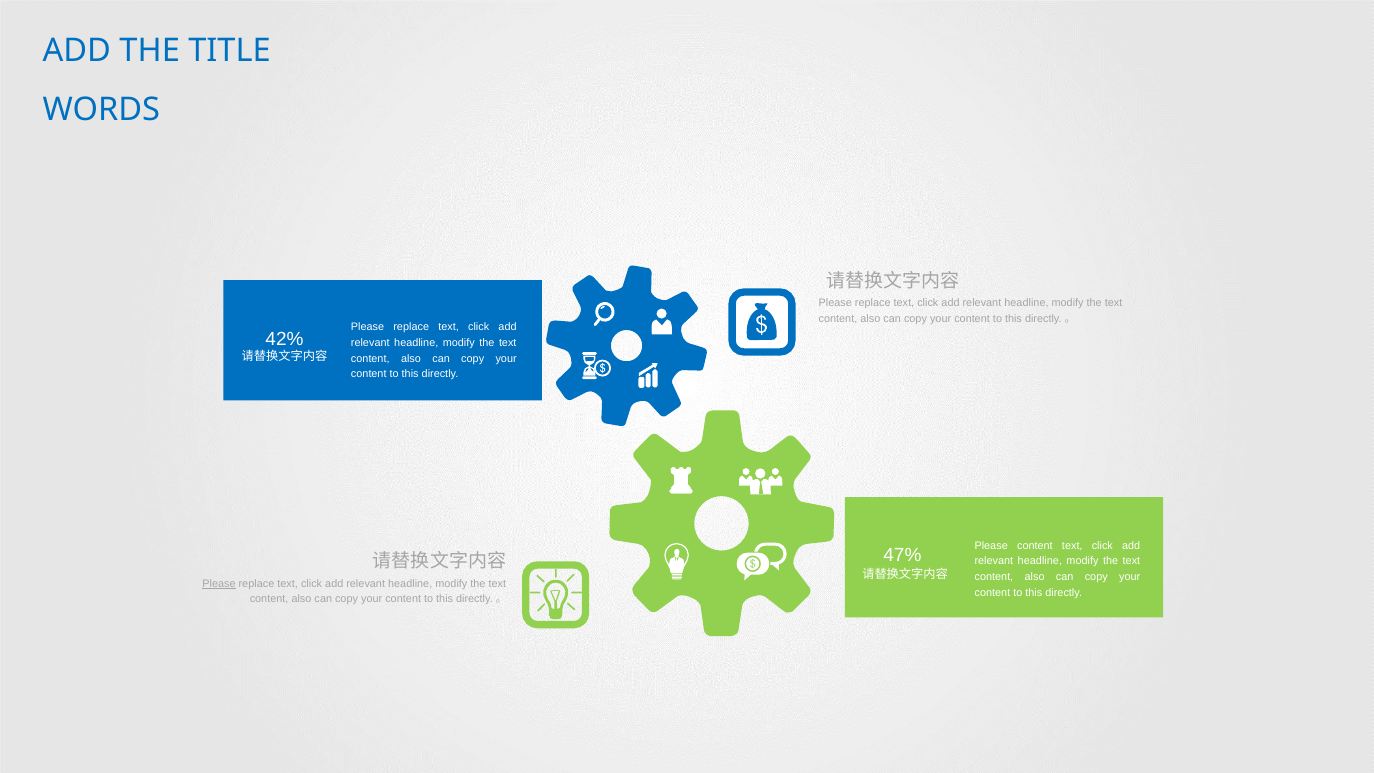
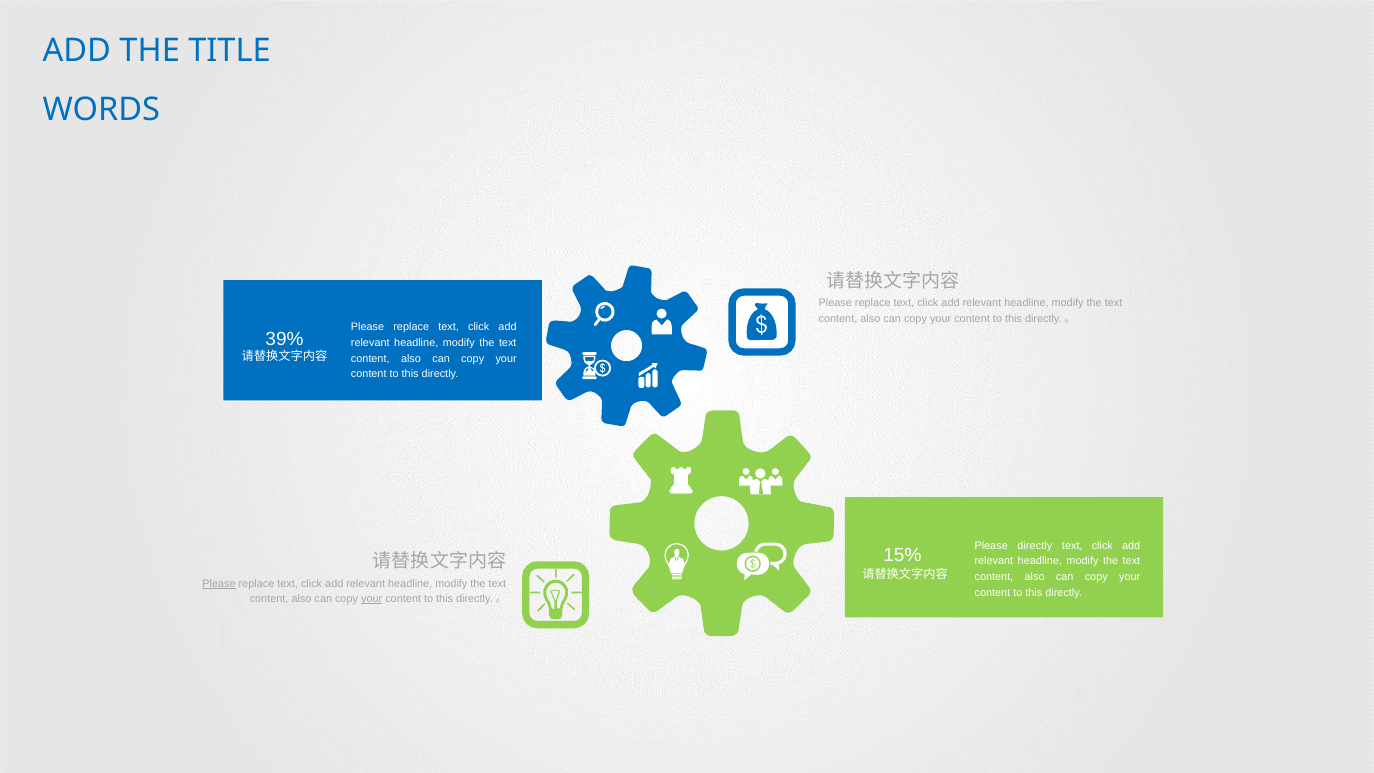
42%: 42% -> 39% (284, 339)
Please content: content -> directly (1035, 546)
47%: 47% -> 15% (902, 555)
your underline: none -> present (372, 599)
